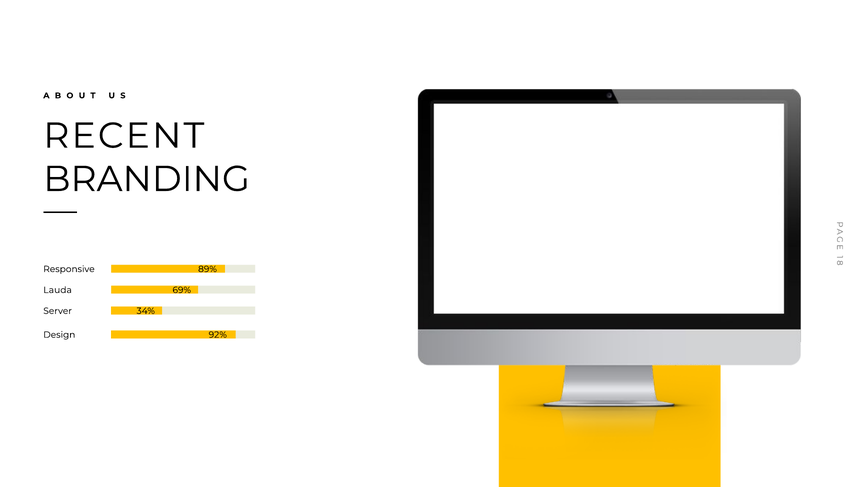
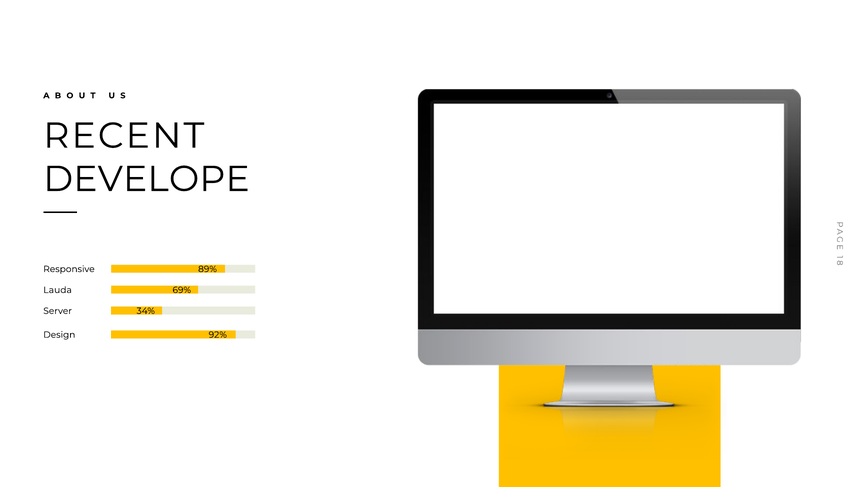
BRANDING: BRANDING -> DEVELOPE (146, 179)
